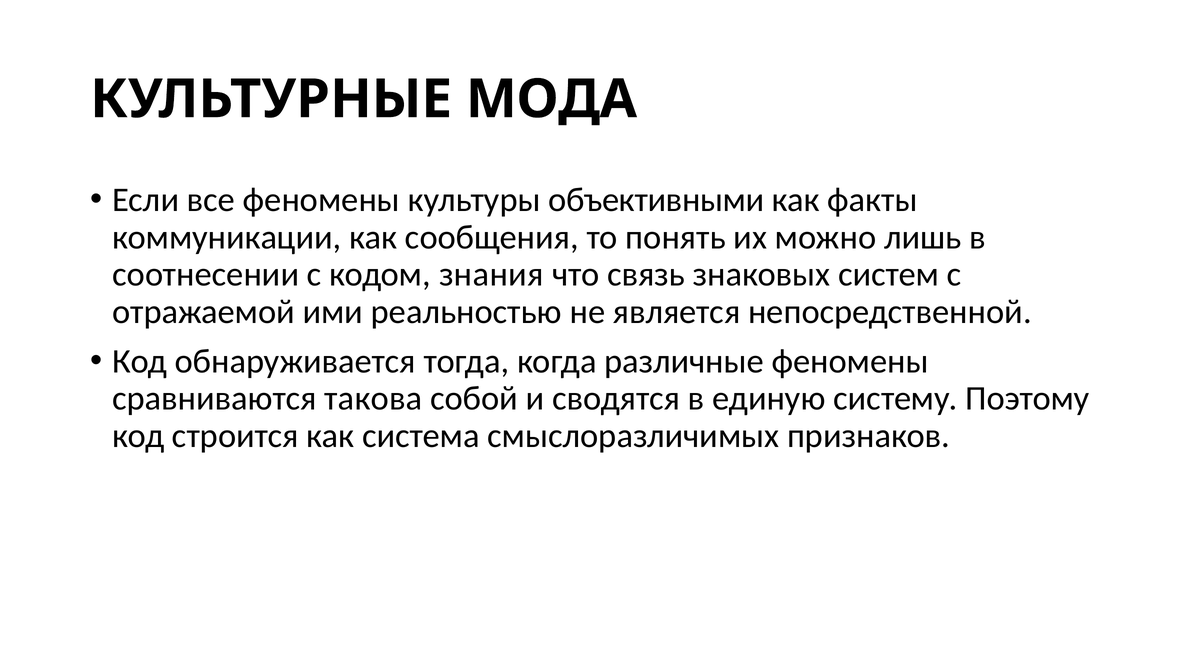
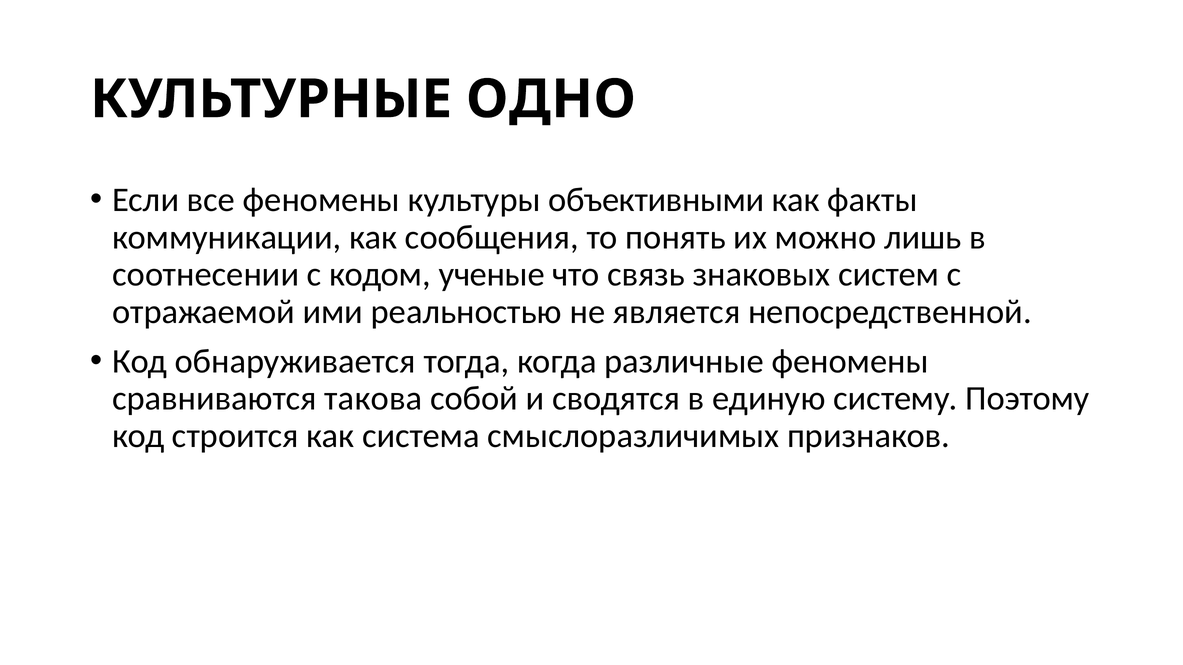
МОДА: МОДА -> ОДНО (551, 99)
знания: знания -> ученые (492, 275)
